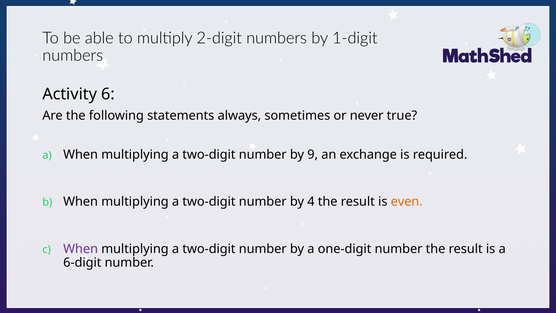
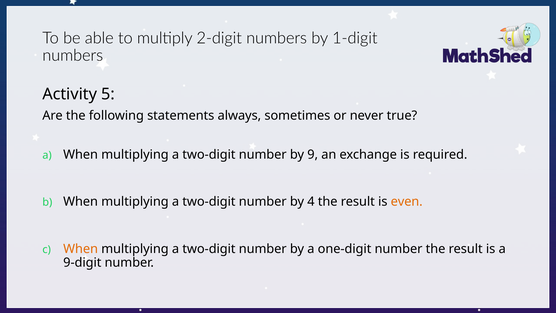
6: 6 -> 5 (108, 94)
When colour: purple -> orange (81, 249)
6-digit: 6-digit -> 9-digit (82, 262)
